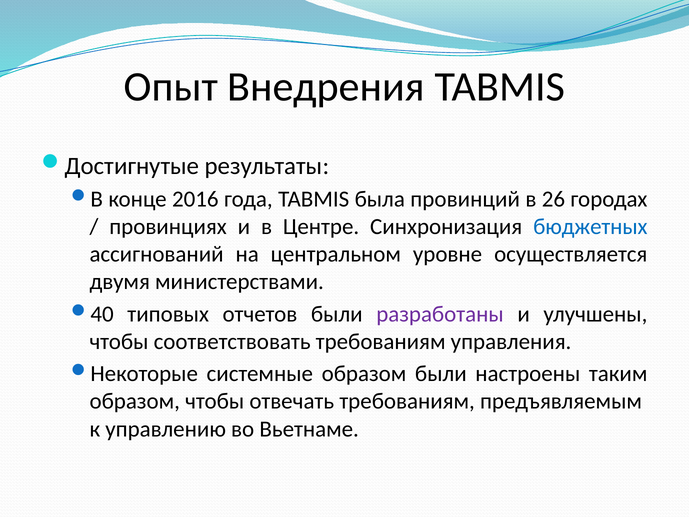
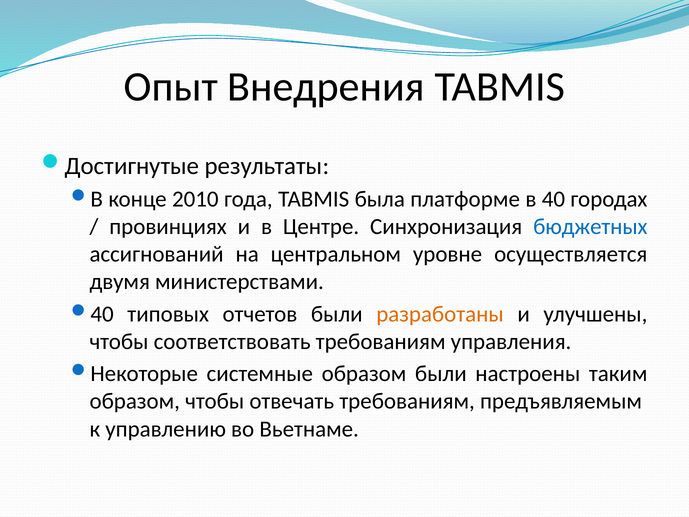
2016: 2016 -> 2010 (195, 199)
провинций: провинций -> платформе (465, 199)
26: 26 -> 40 (553, 199)
разработаны colour: purple -> orange (440, 314)
